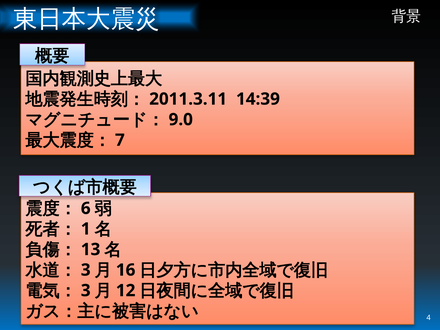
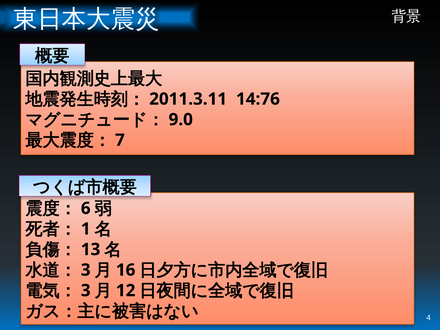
14:39: 14:39 -> 14:76 (258, 99)
